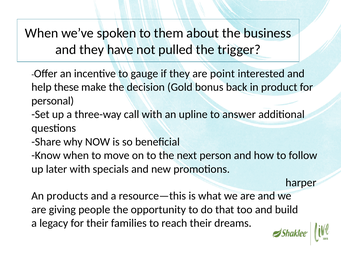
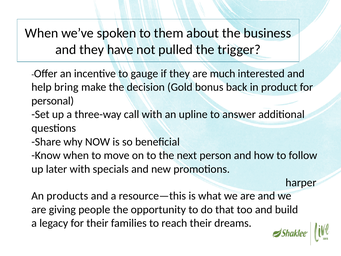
point: point -> much (223, 73)
these: these -> bring (66, 87)
